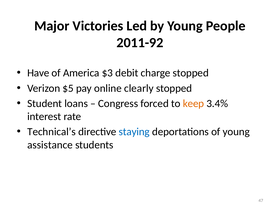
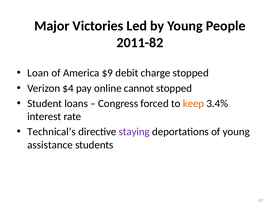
2011-92: 2011-92 -> 2011-82 (140, 43)
Have: Have -> Loan (38, 73)
$3: $3 -> $9 (107, 73)
$5: $5 -> $4 (68, 88)
clearly: clearly -> cannot (139, 88)
staying colour: blue -> purple (134, 132)
